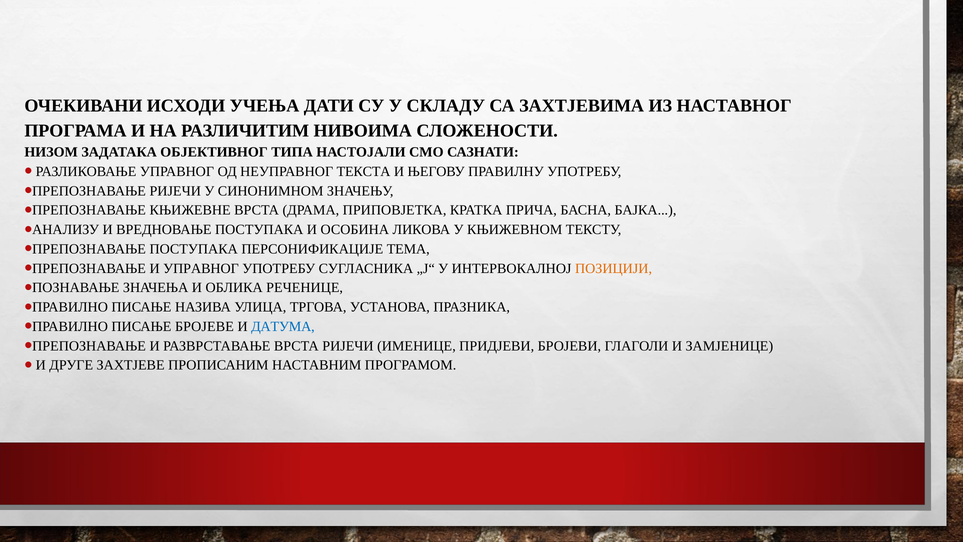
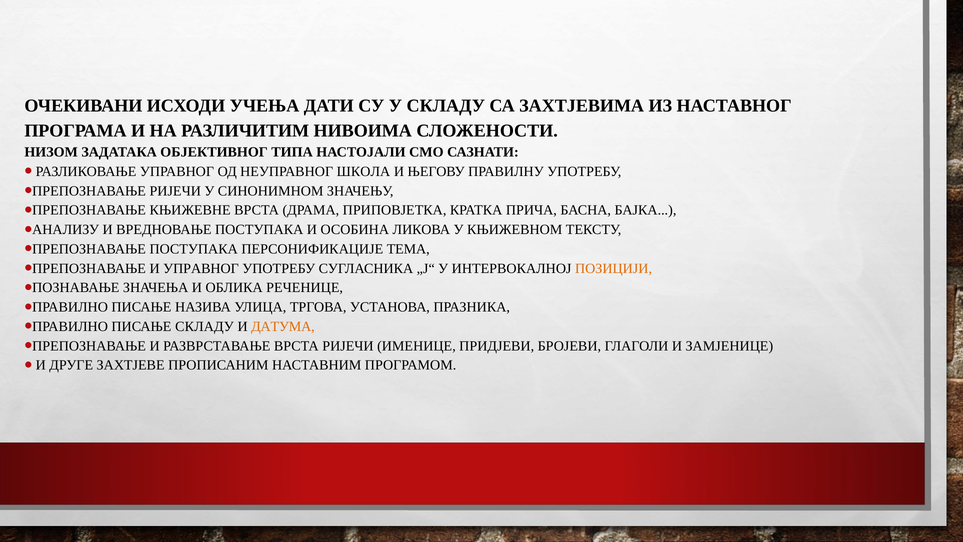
ТЕКСТА: ТЕКСТА -> ШКОЛА (363, 171)
ПИСАЊЕ БРОЈЕВЕ: БРОЈЕВЕ -> СКЛАДУ (204, 326)
ДАТУМА colour: blue -> orange (283, 326)
